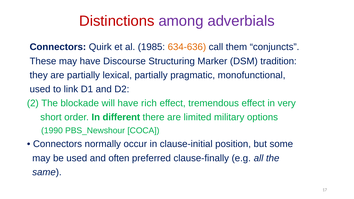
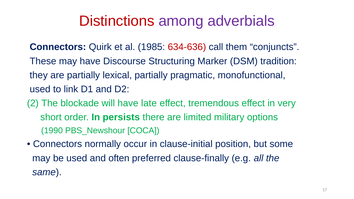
634-636 colour: orange -> red (187, 47)
rich: rich -> late (149, 103)
different: different -> persists (121, 117)
